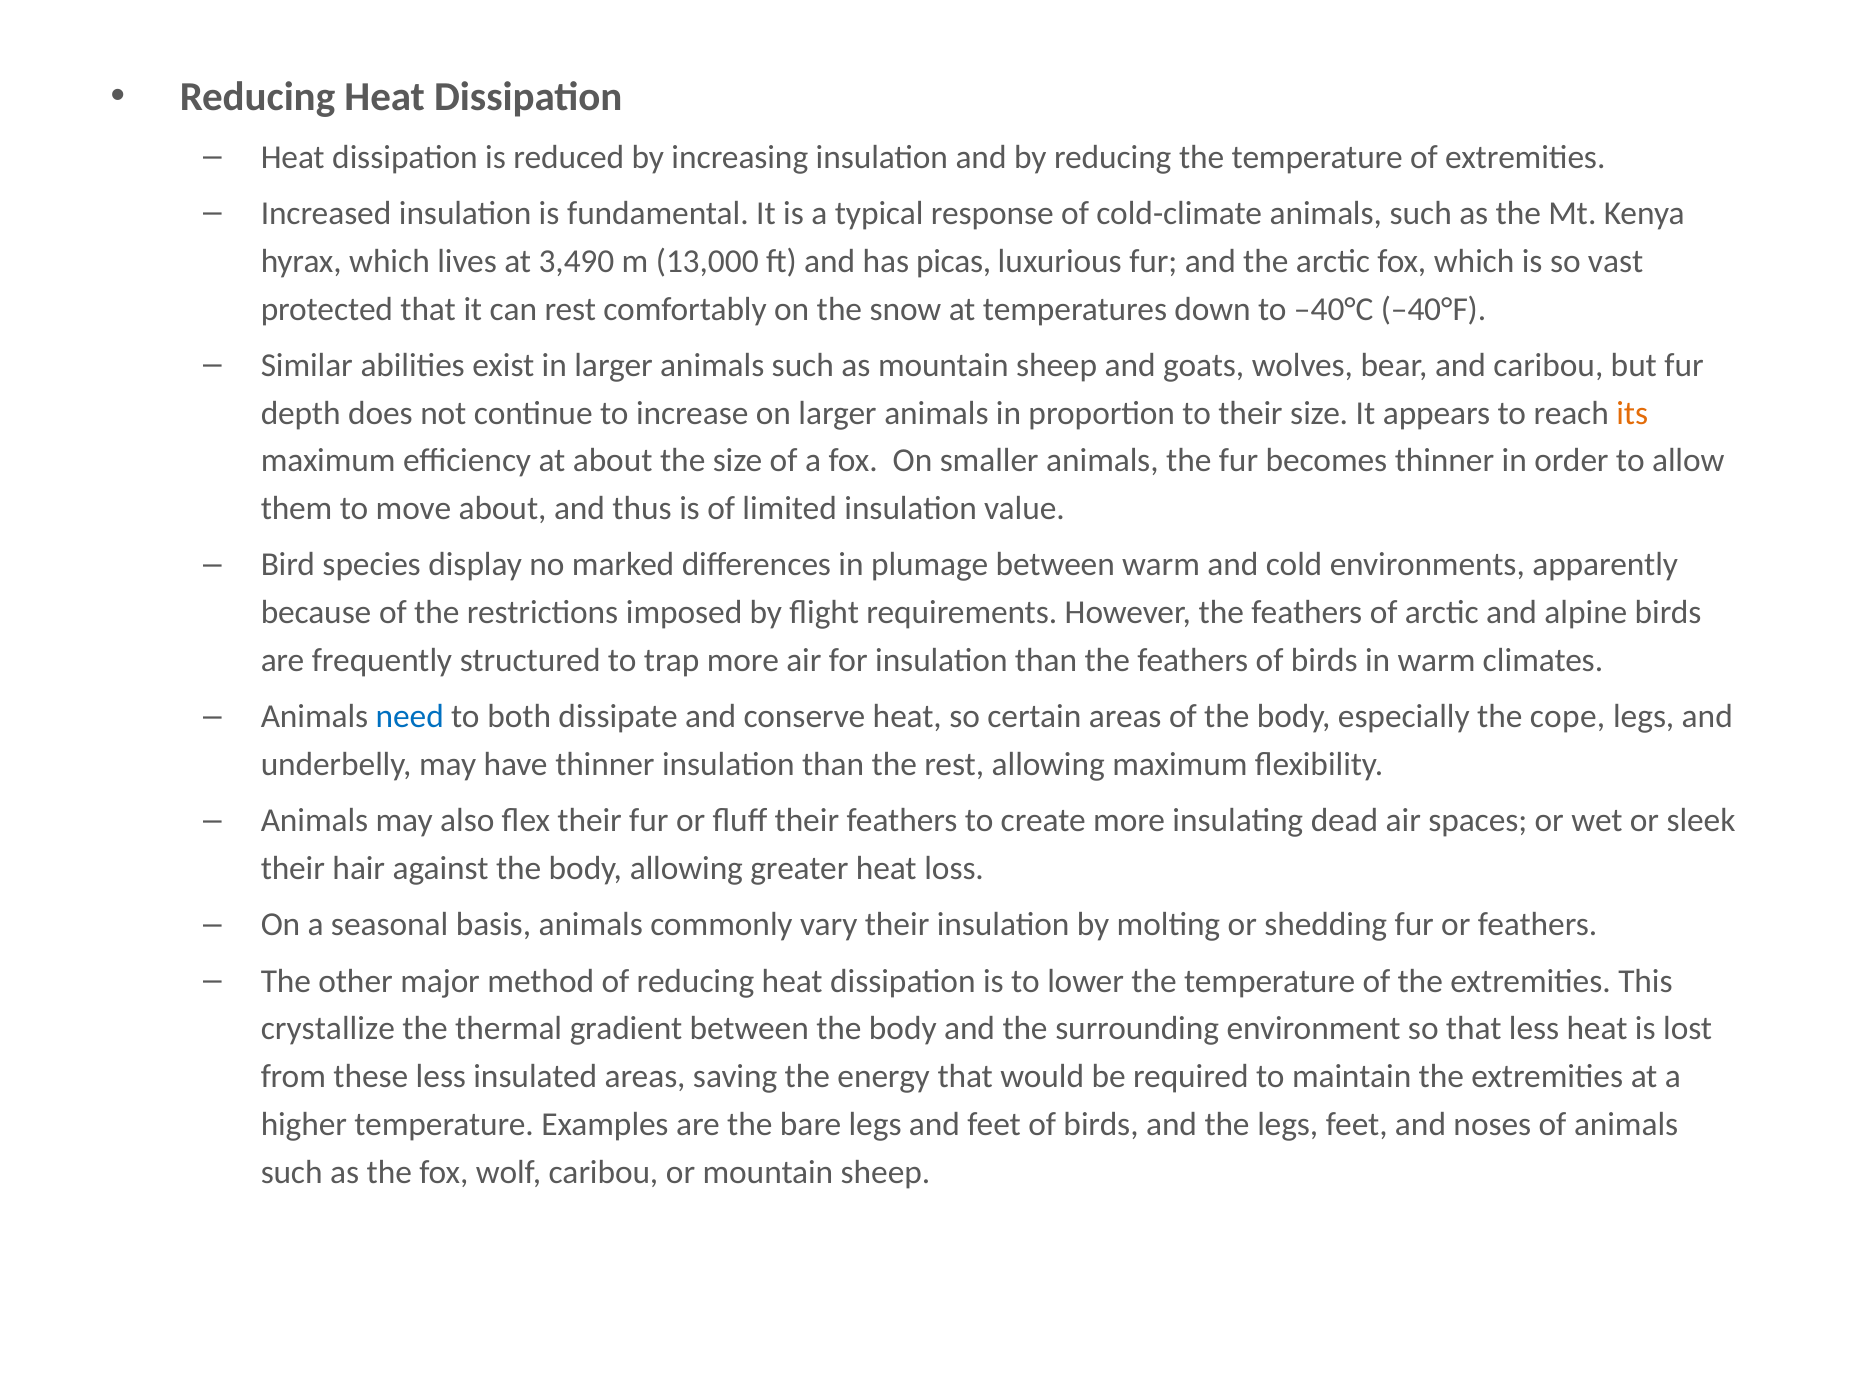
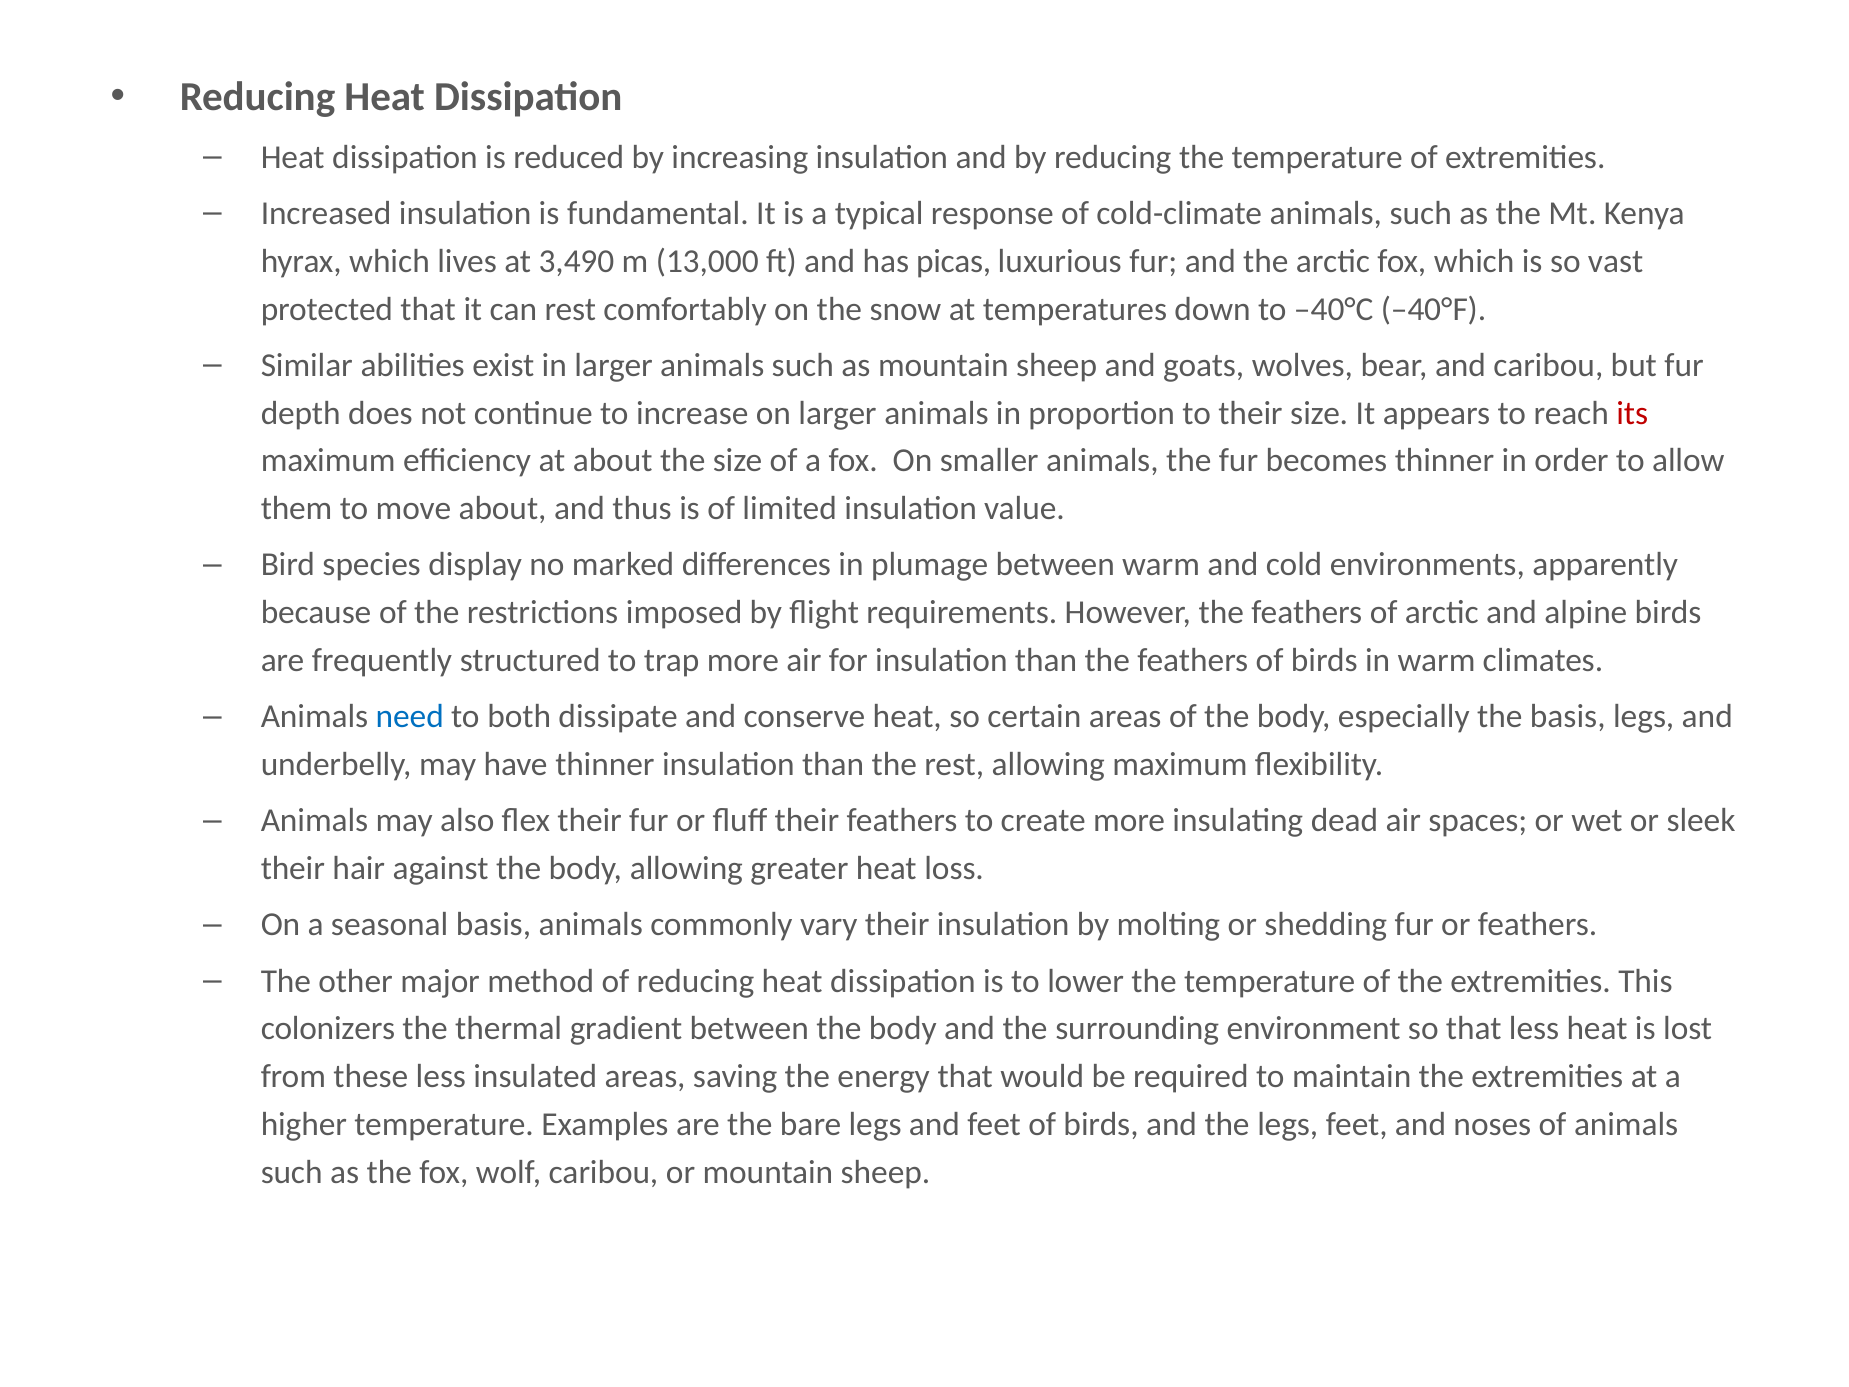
its colour: orange -> red (1632, 413)
the cope: cope -> basis (1568, 717)
crystallize: crystallize -> colonizers (328, 1029)
